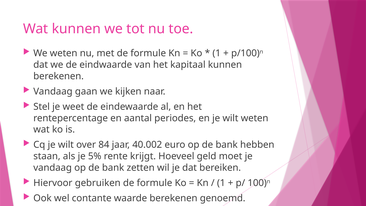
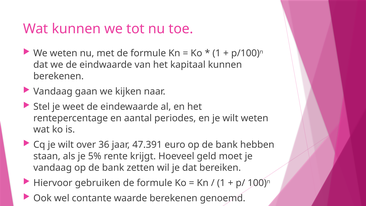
84: 84 -> 36 (104, 145)
40.002: 40.002 -> 47.391 (147, 145)
